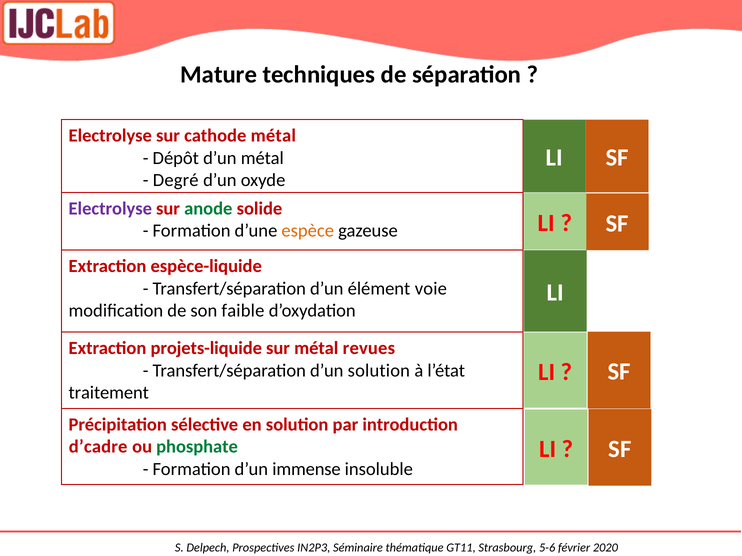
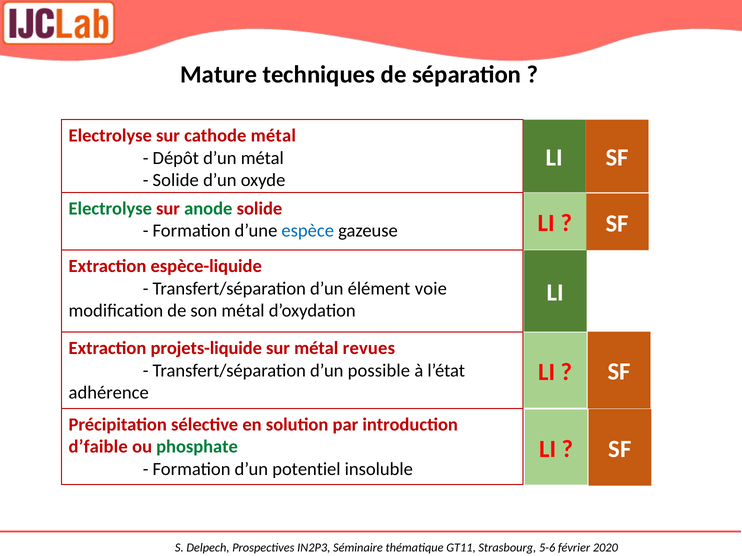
Degré: Degré -> Solide (176, 180)
Electrolyse colour: purple -> green (110, 209)
espèce colour: orange -> blue (308, 231)
son faible: faible -> métal (243, 311)
d’un solution: solution -> possible (379, 371)
traitement: traitement -> adhérence (109, 393)
d’cadre: d’cadre -> d’faible (98, 447)
immense: immense -> potentiel (306, 469)
